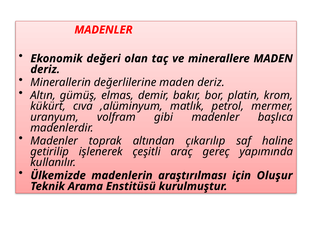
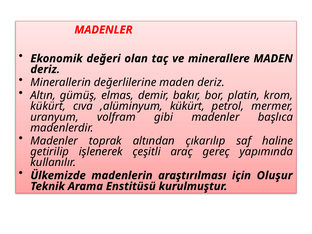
,alüminyum matlık: matlık -> kükürt (187, 106)
